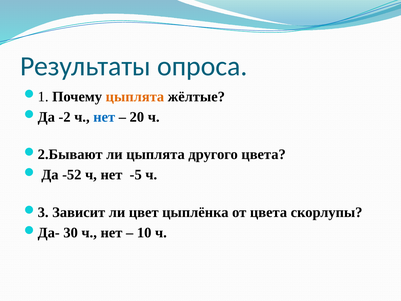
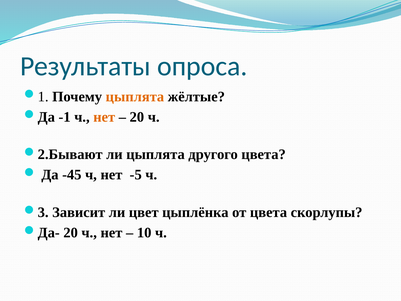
-2: -2 -> -1 (65, 117)
нет colour: blue -> orange (104, 117)
-52: -52 -> -45 (72, 175)
30: 30 -> 20 (71, 233)
